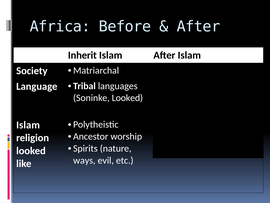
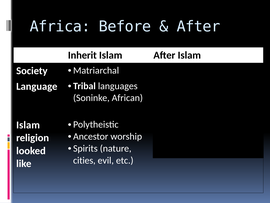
Soninke Looked: Looked -> African (127, 98)
ways: ways -> cities (84, 160)
